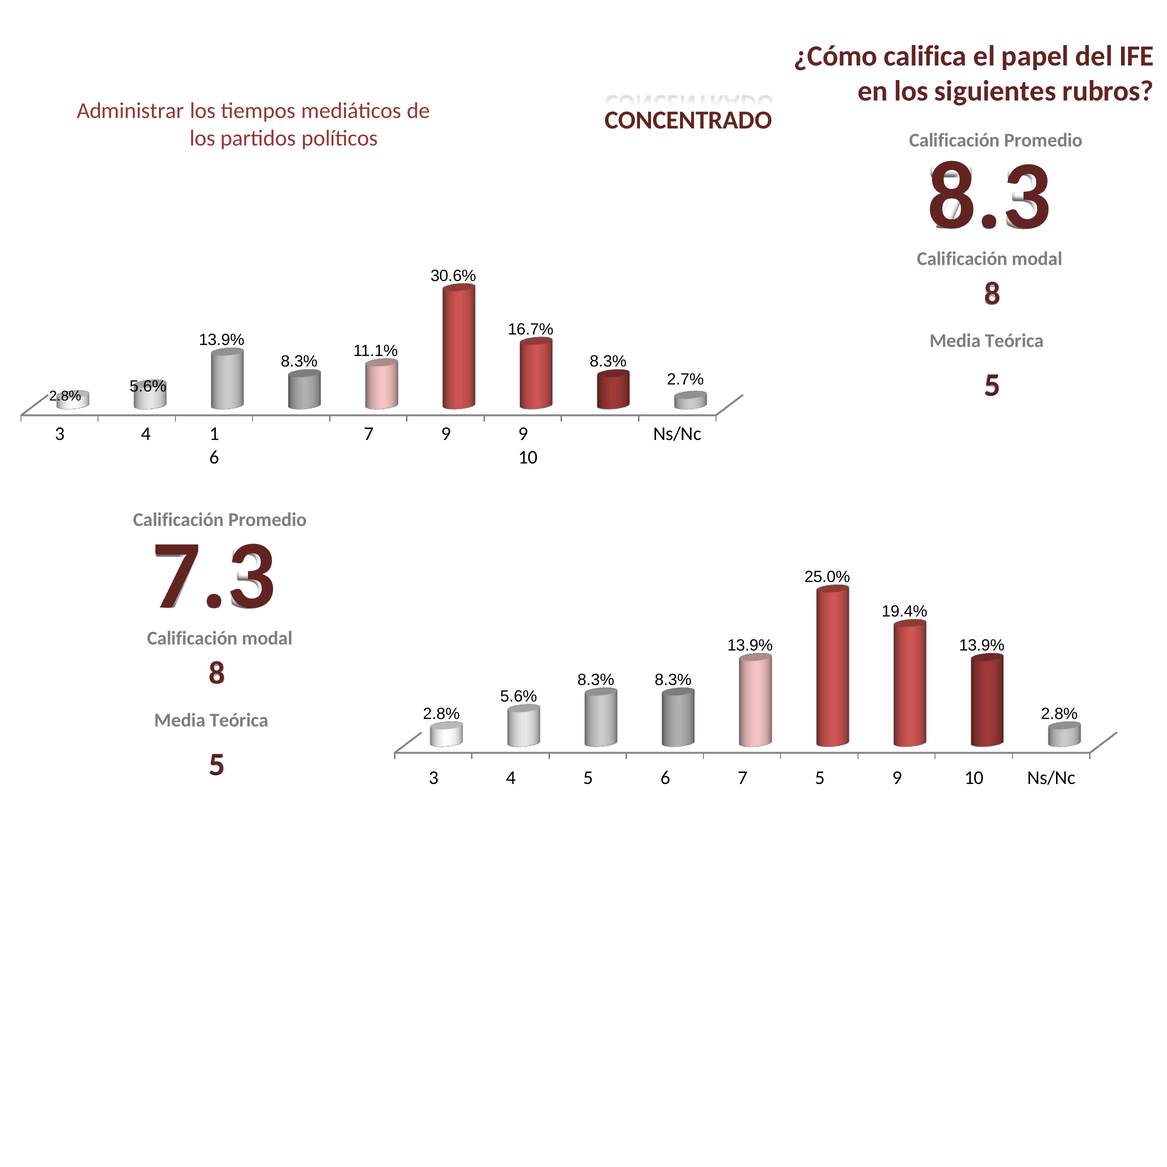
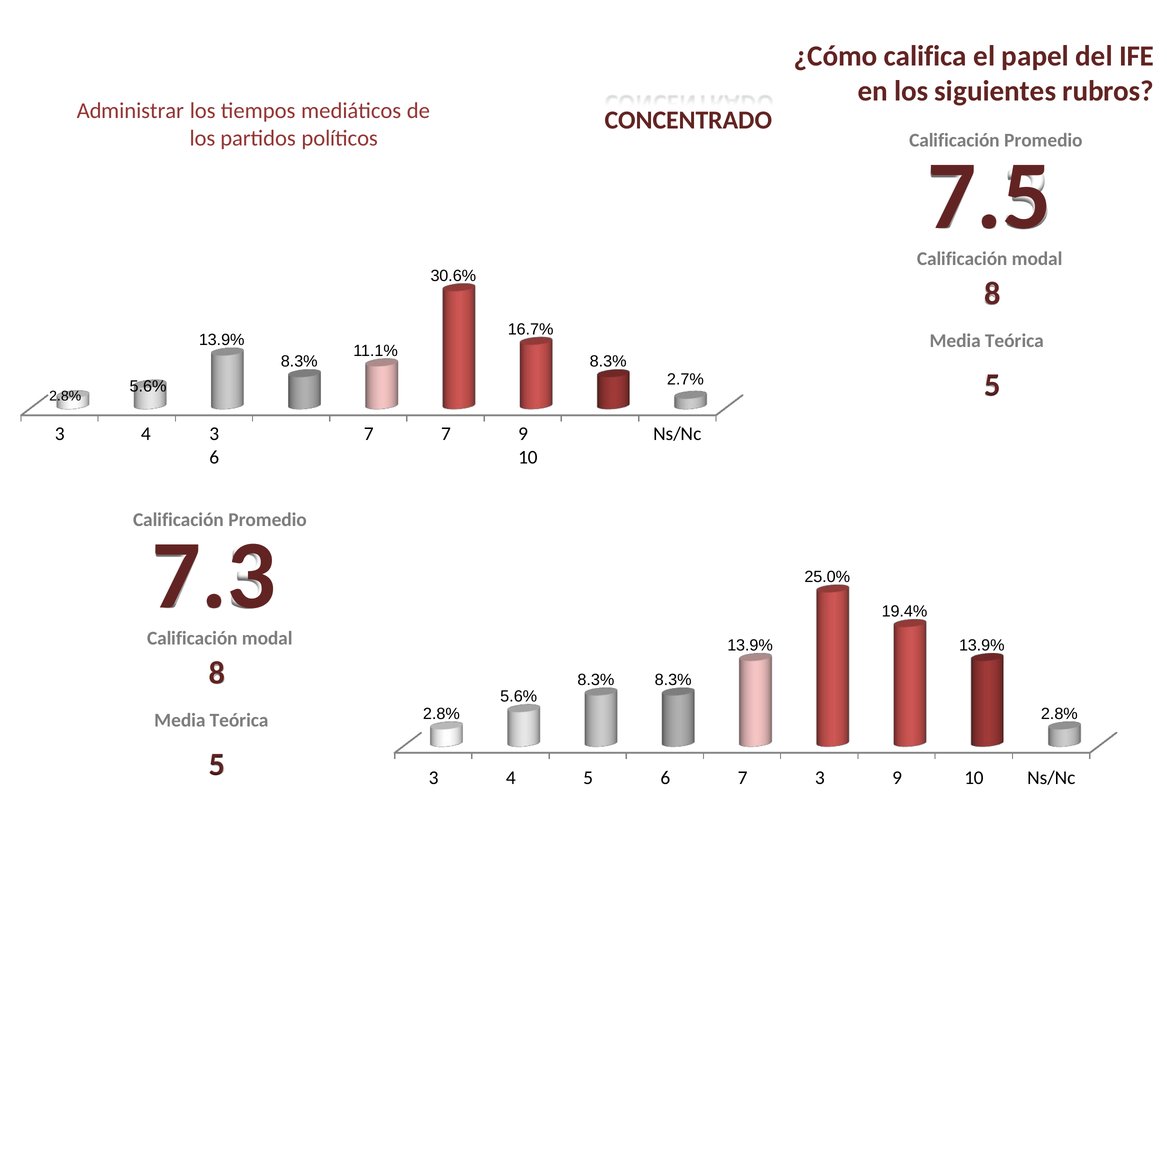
8.3: 8.3 -> 7.5 (989, 196)
4 1: 1 -> 3 (214, 434)
7 9: 9 -> 7 (446, 434)
7 5: 5 -> 3 (820, 778)
